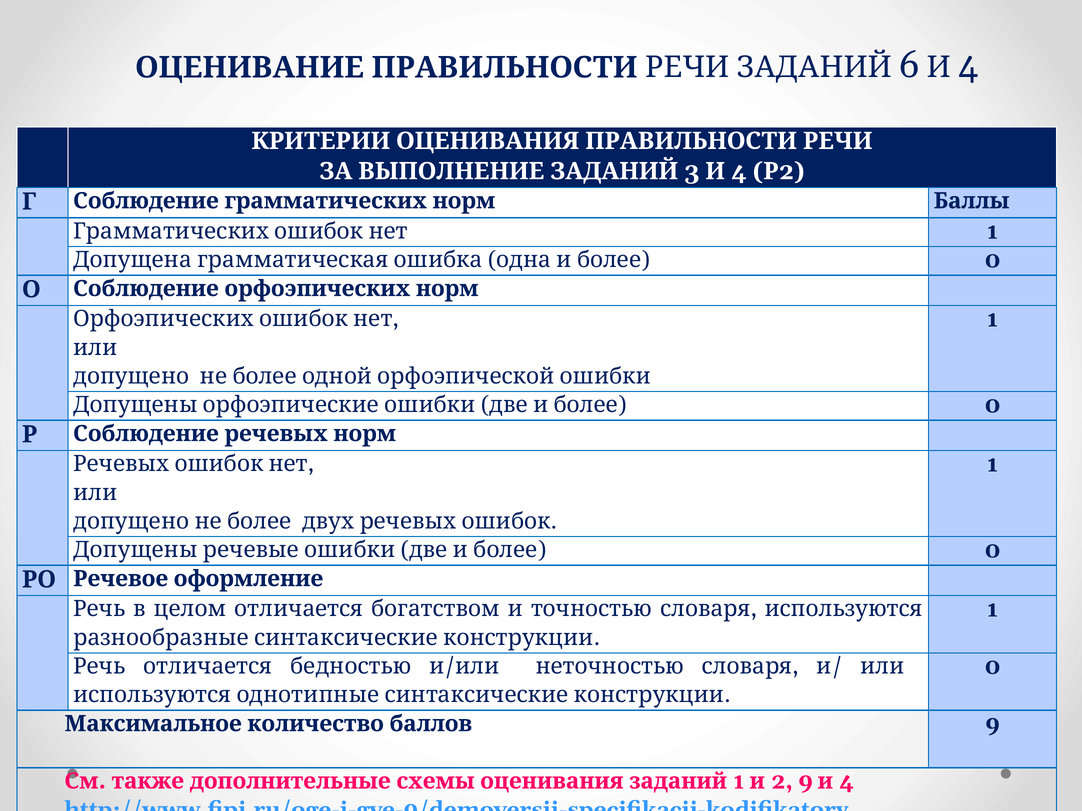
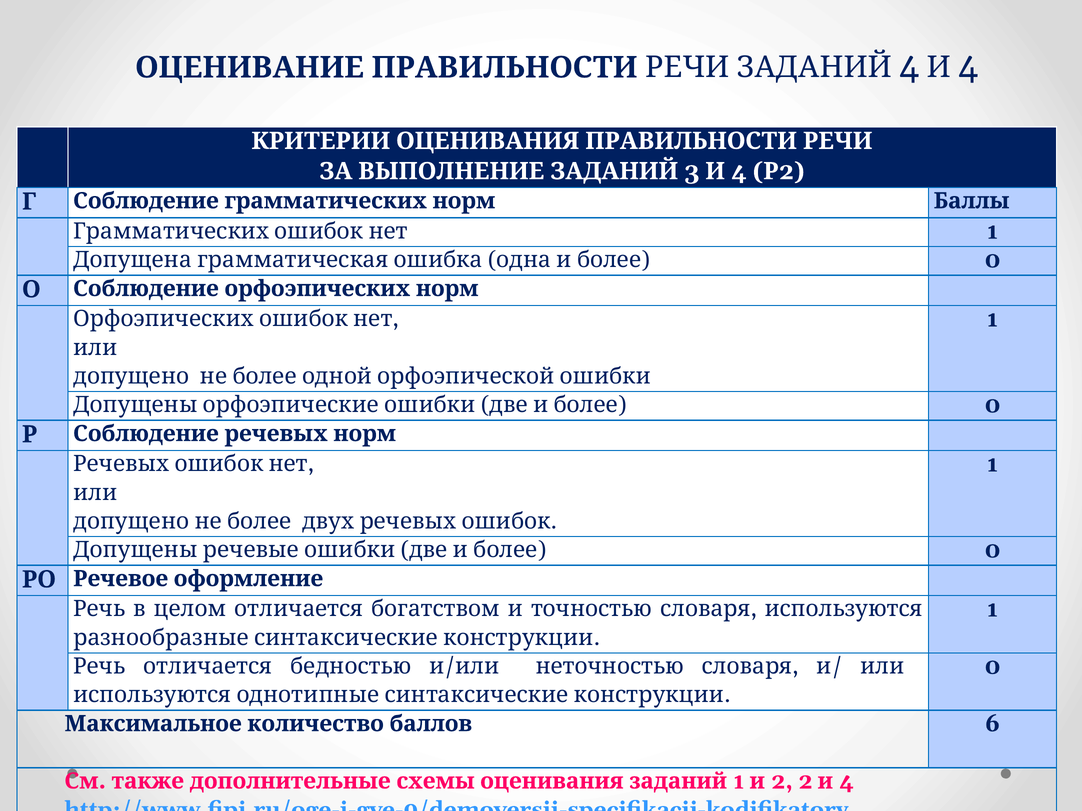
6: 6 -> 4 (910, 66)
баллов 9: 9 -> 6 (993, 724)
2 9: 9 -> 2 (805, 782)
